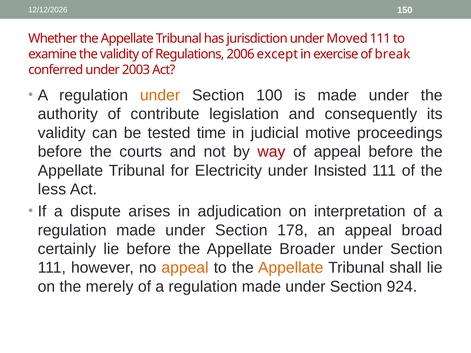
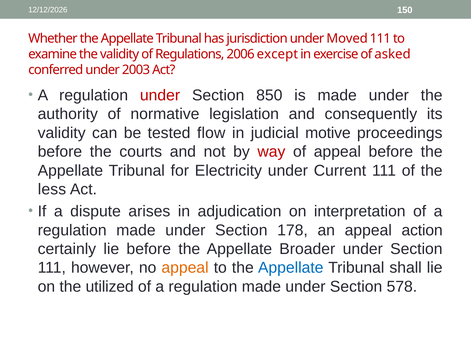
break: break -> asked (393, 54)
under colour: orange -> red (160, 95)
100: 100 -> 850 (269, 95)
contribute: contribute -> normative (165, 114)
time: time -> flow (211, 133)
Insisted: Insisted -> Current (340, 171)
broad: broad -> action (422, 230)
Appellate colour: orange -> blue (291, 268)
merely: merely -> utilized (110, 287)
924: 924 -> 578 (402, 287)
